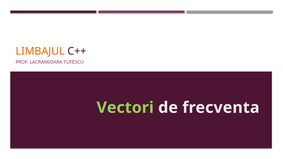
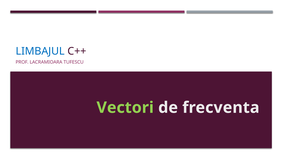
LIMBAJUL colour: orange -> blue (40, 51)
